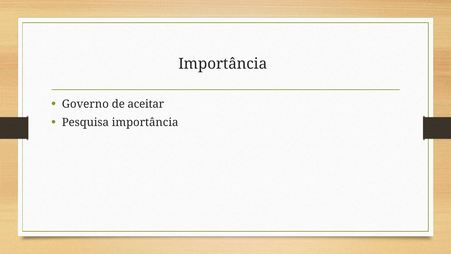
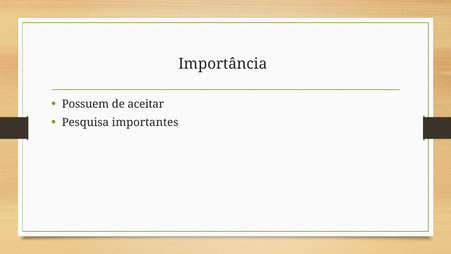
Governo: Governo -> Possuem (85, 104)
Pesquisa importância: importância -> importantes (145, 122)
